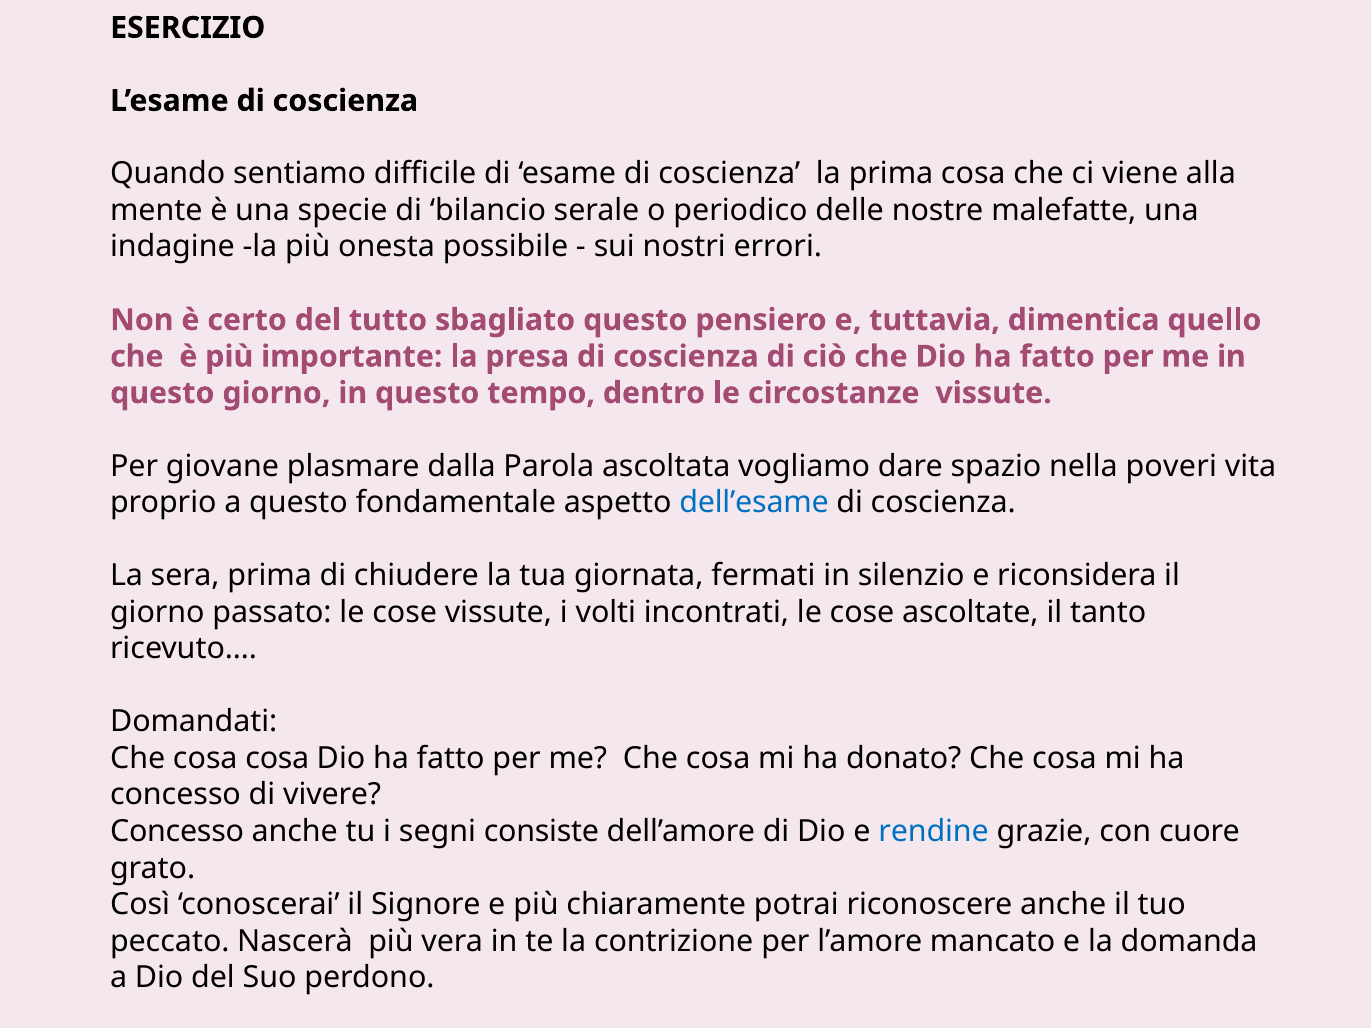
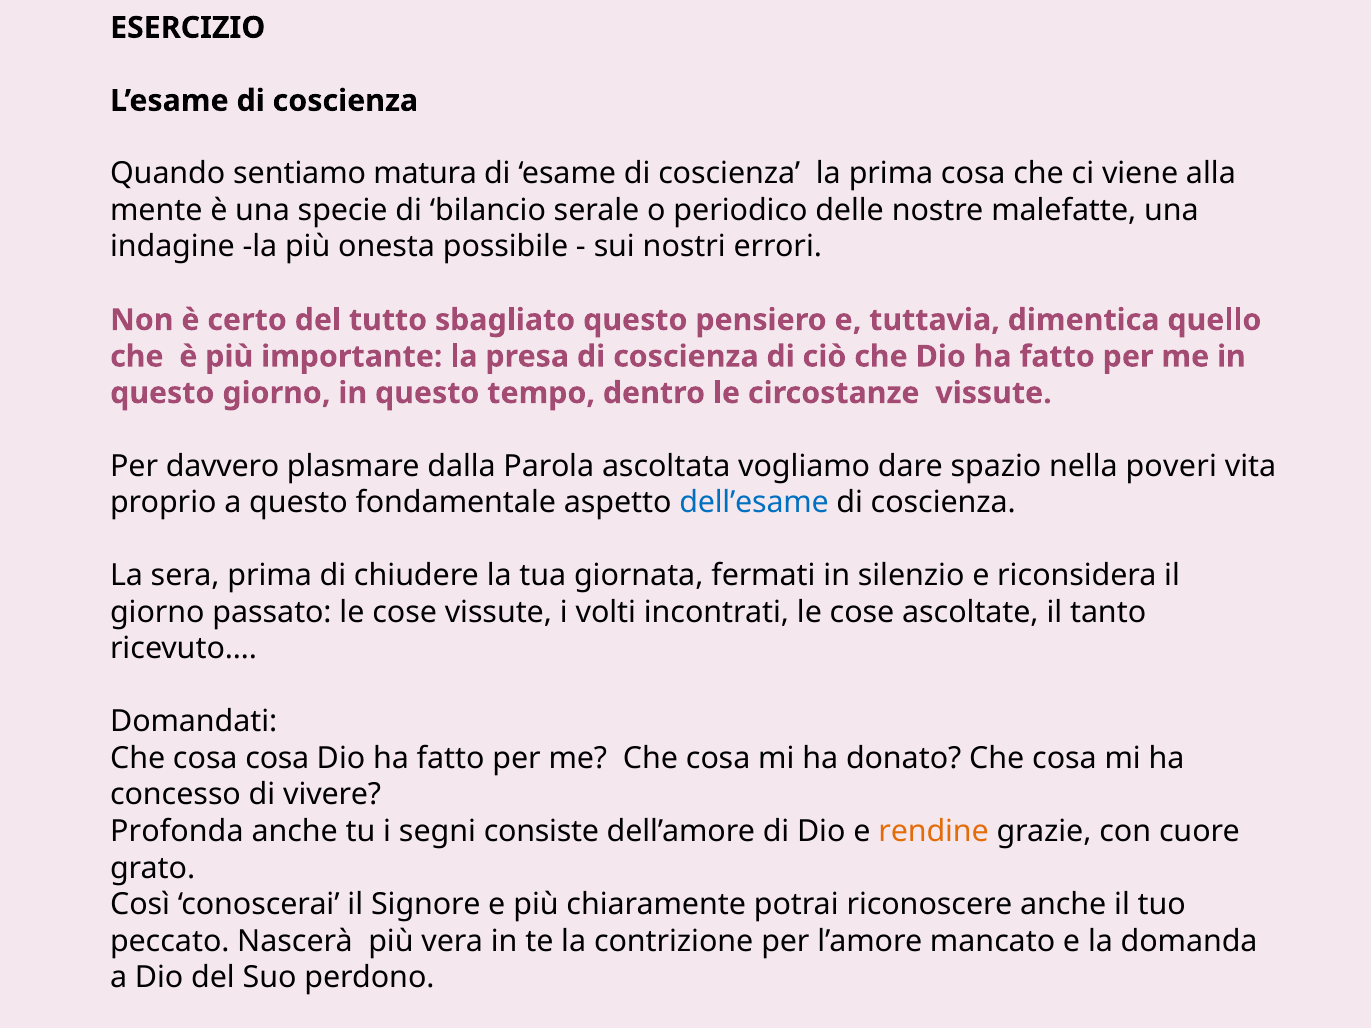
difficile: difficile -> matura (425, 174)
giovane: giovane -> davvero (223, 466)
Concesso: Concesso -> Profonda (177, 832)
rendine colour: blue -> orange (934, 832)
